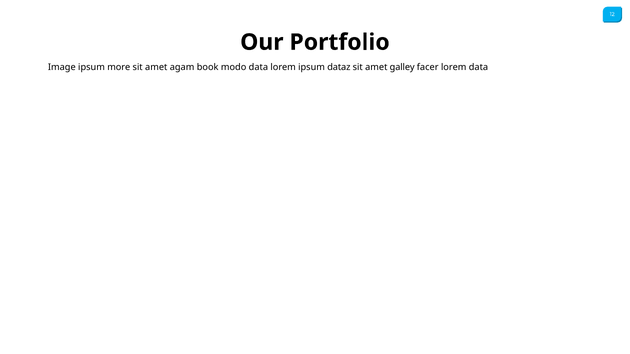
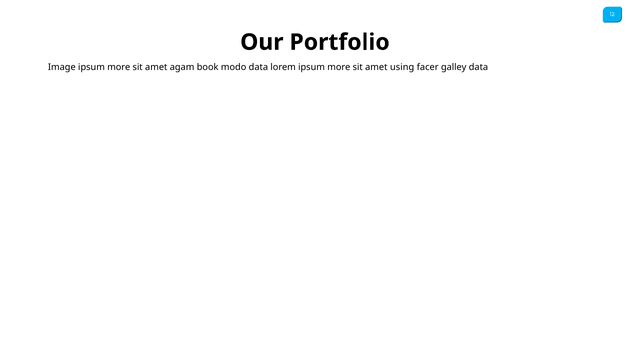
lorem ipsum dataz: dataz -> more (339, 67)
galley: galley -> using (402, 67)
facer lorem: lorem -> galley (454, 67)
